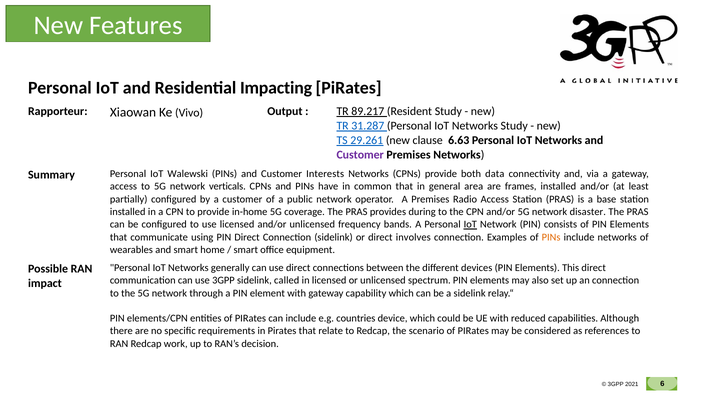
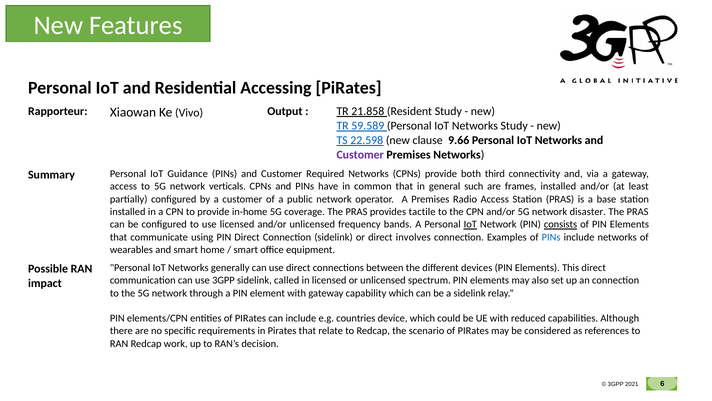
Impacting: Impacting -> Accessing (276, 88)
89.217: 89.217 -> 21.858 (368, 111)
31.287: 31.287 -> 59.589 (368, 126)
29.261: 29.261 -> 22.598 (367, 140)
6.63: 6.63 -> 9.66 (459, 140)
Walewski: Walewski -> Guidance (188, 174)
Interests: Interests -> Required (325, 174)
data: data -> third (495, 174)
area: area -> such (474, 186)
during: during -> tactile (422, 212)
consists underline: none -> present (561, 224)
PINs colour: orange -> blue (551, 237)
